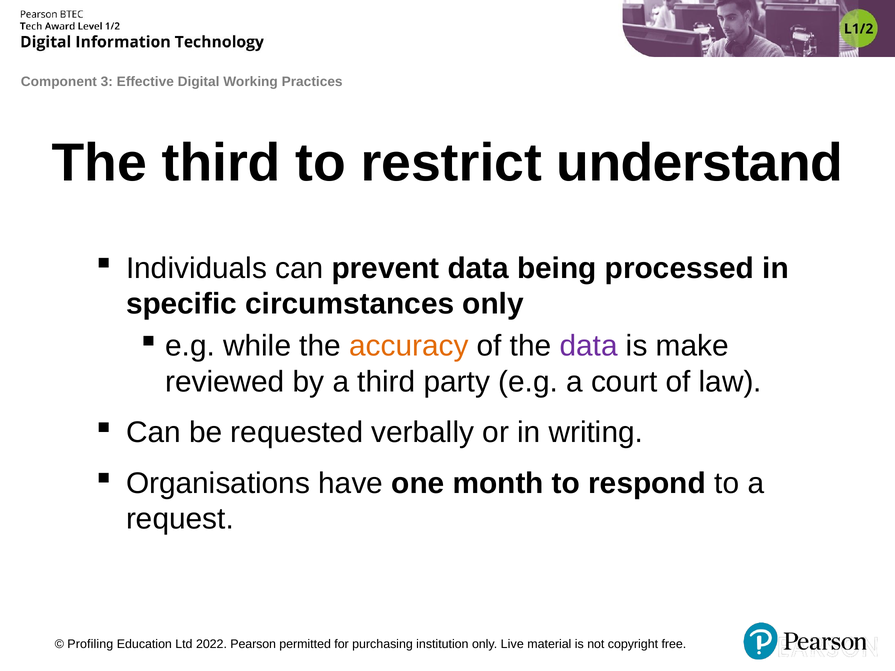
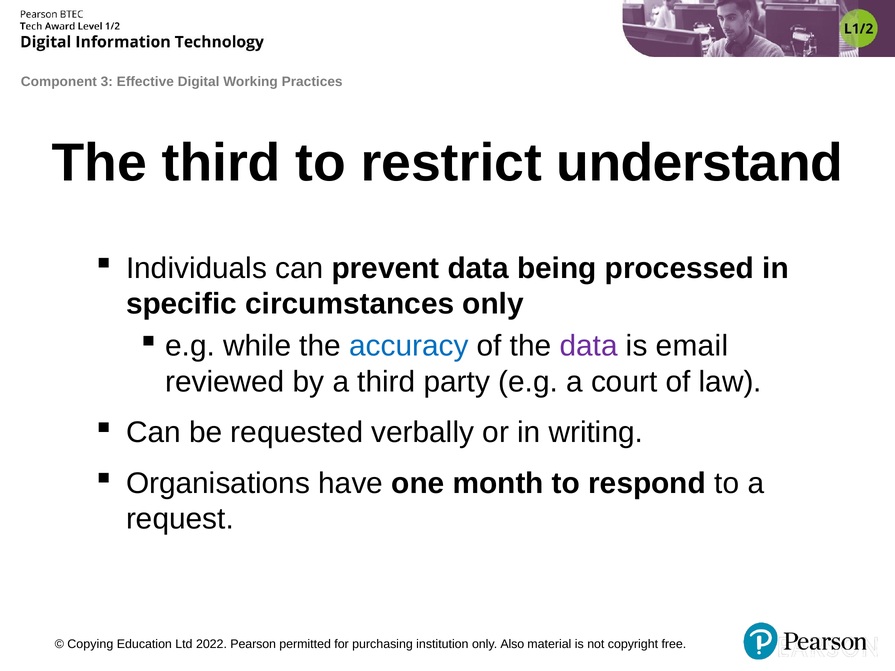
accuracy colour: orange -> blue (409, 346)
make: make -> email (692, 346)
Profiling: Profiling -> Copying (90, 644)
Live: Live -> Also (512, 644)
